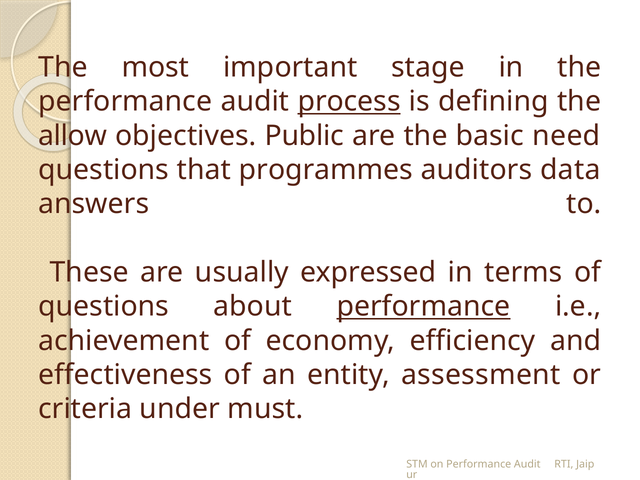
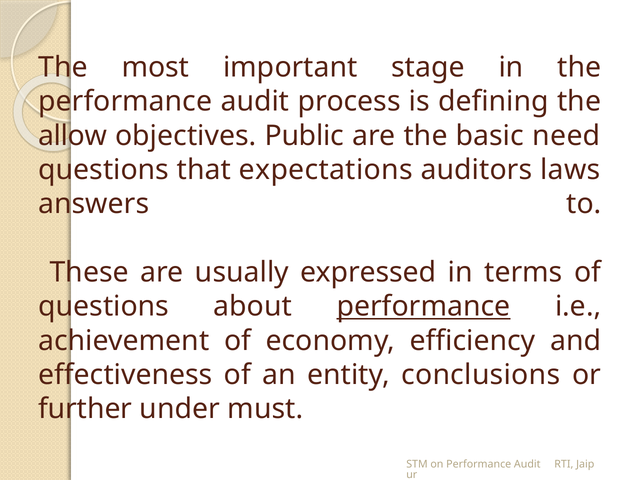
process underline: present -> none (349, 102)
programmes: programmes -> expectations (326, 170)
data: data -> laws (570, 170)
assessment: assessment -> conclusions (481, 375)
criteria: criteria -> further (85, 409)
